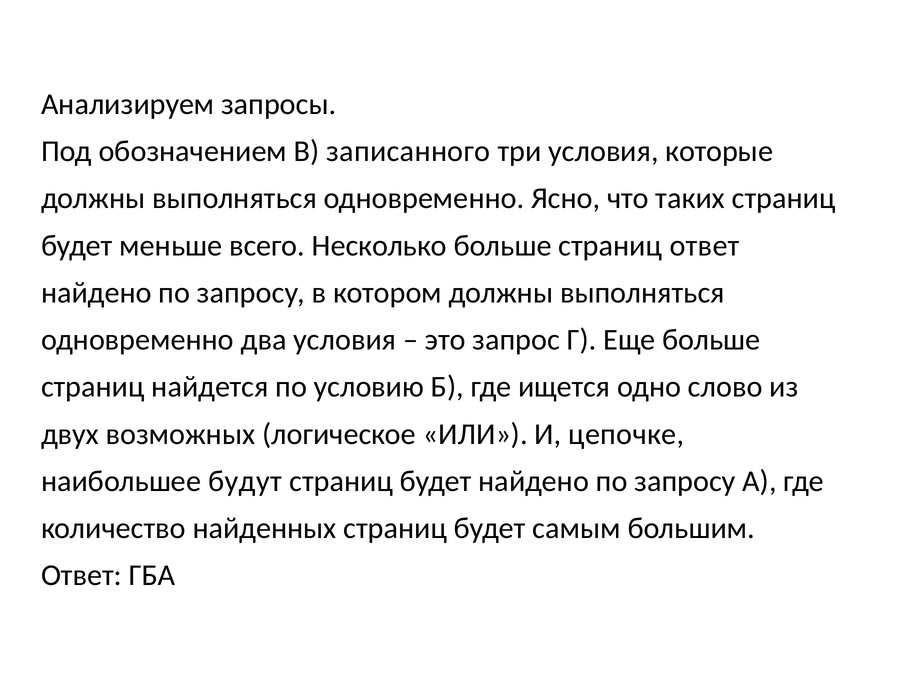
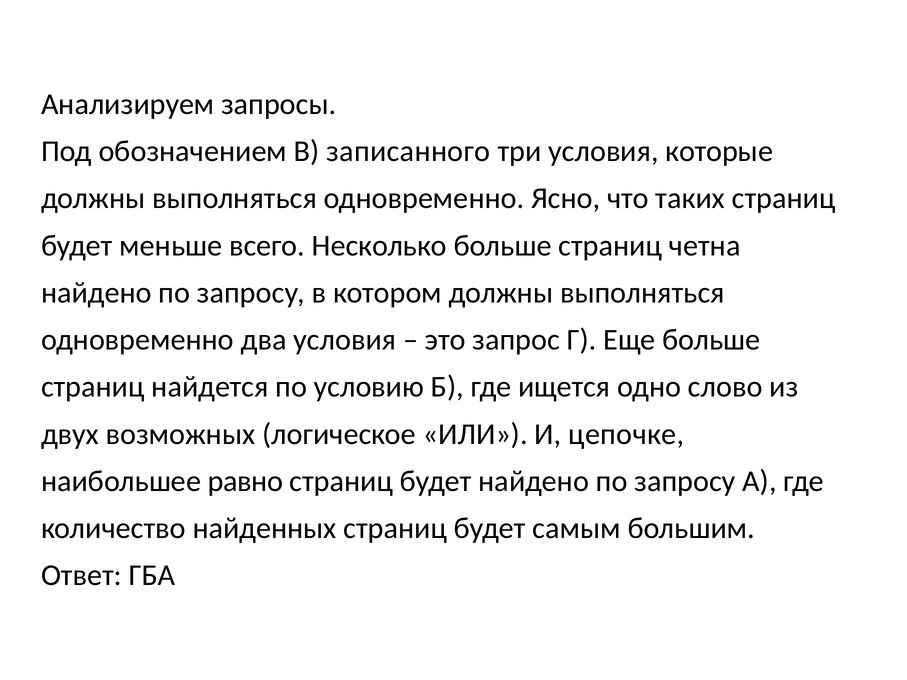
страниц ответ: ответ -> четна (705, 246)
будут: будут -> равно (245, 481)
